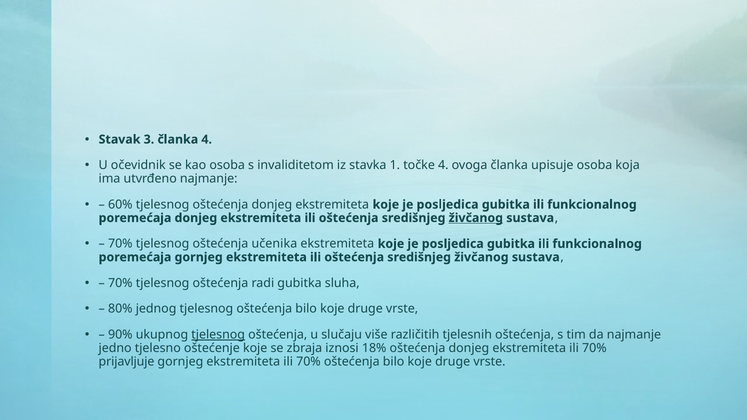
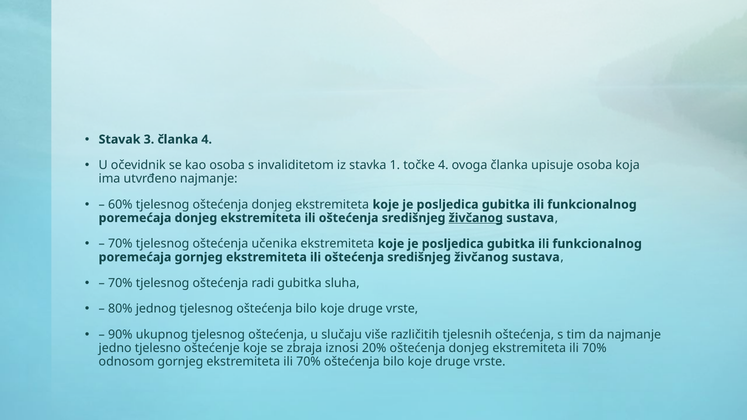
tjelesnog underline: present -> none (218, 335)
18%: 18% -> 20% (374, 348)
prijavljuje: prijavljuje -> odnosom (126, 362)
